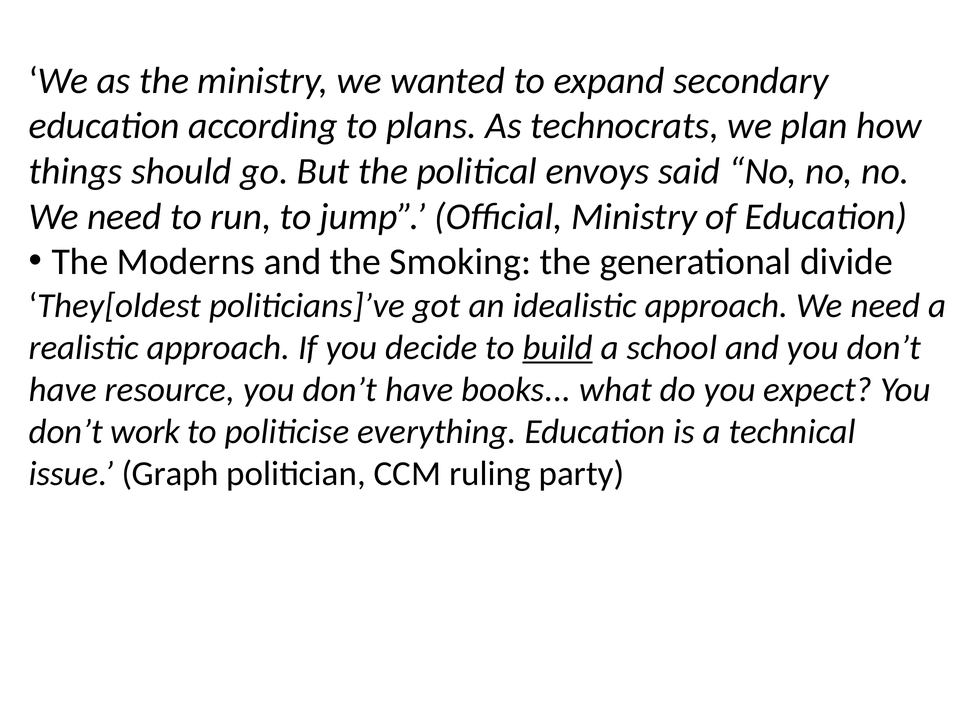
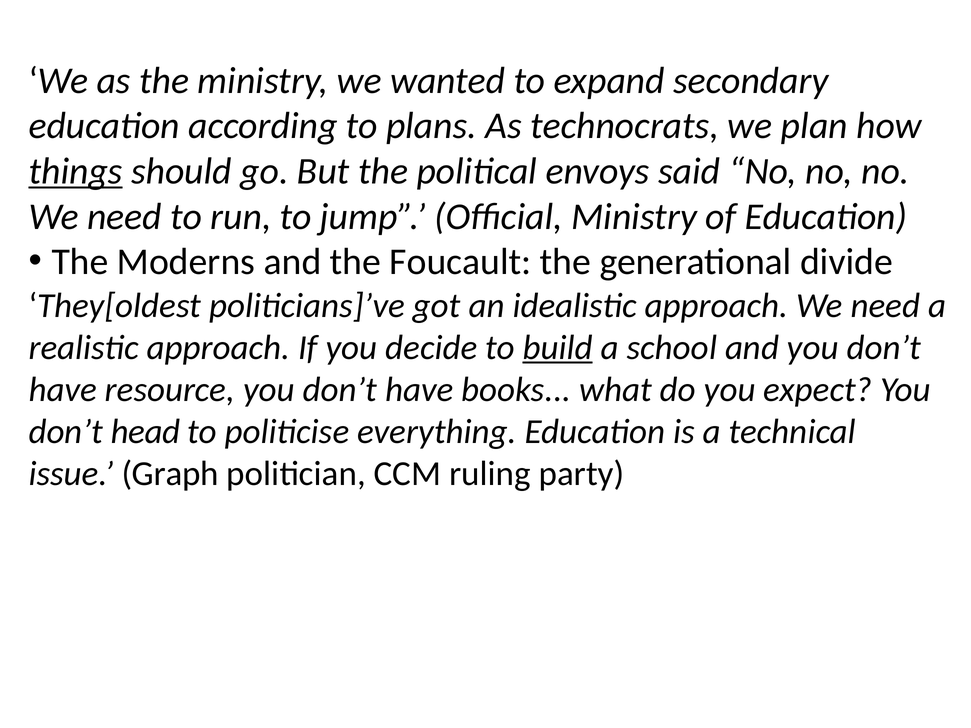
things underline: none -> present (76, 171)
Smoking: Smoking -> Foucault (460, 262)
work: work -> head (145, 432)
